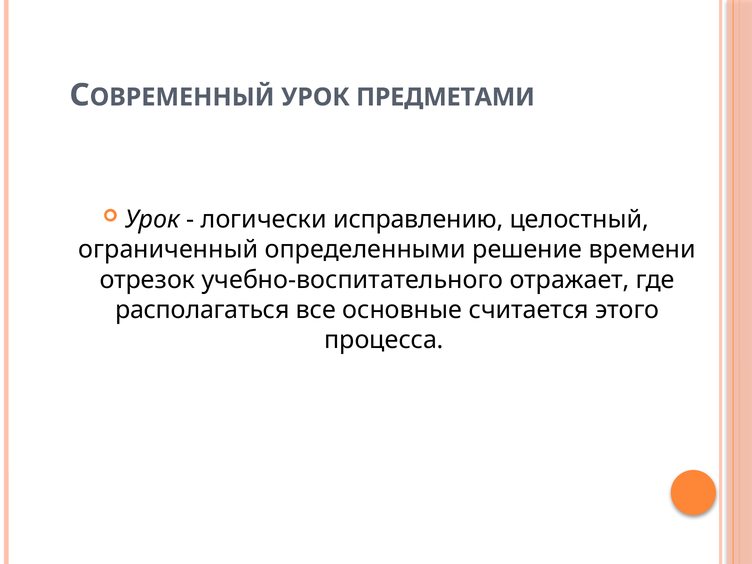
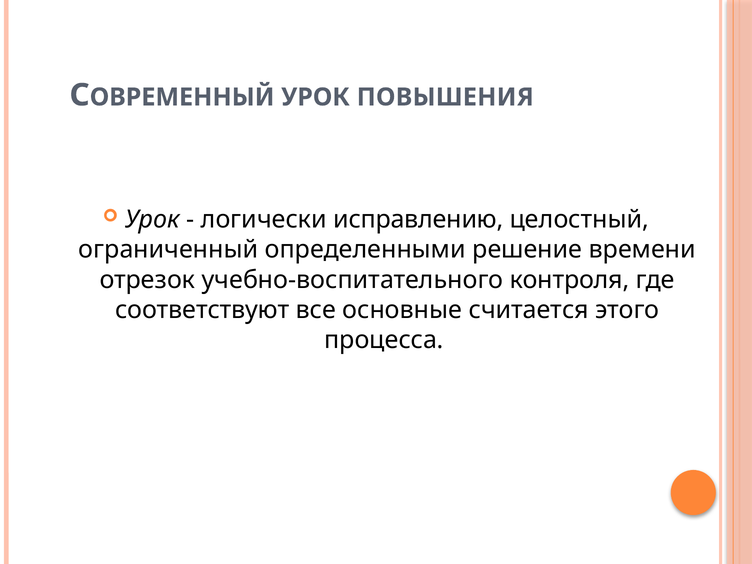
ПРЕДМЕТАМИ: ПРЕДМЕТАМИ -> ПОВЫШЕНИЯ (445, 97)
отражает: отражает -> контроля (570, 280)
располагаться: располагаться -> соответствуют (202, 310)
